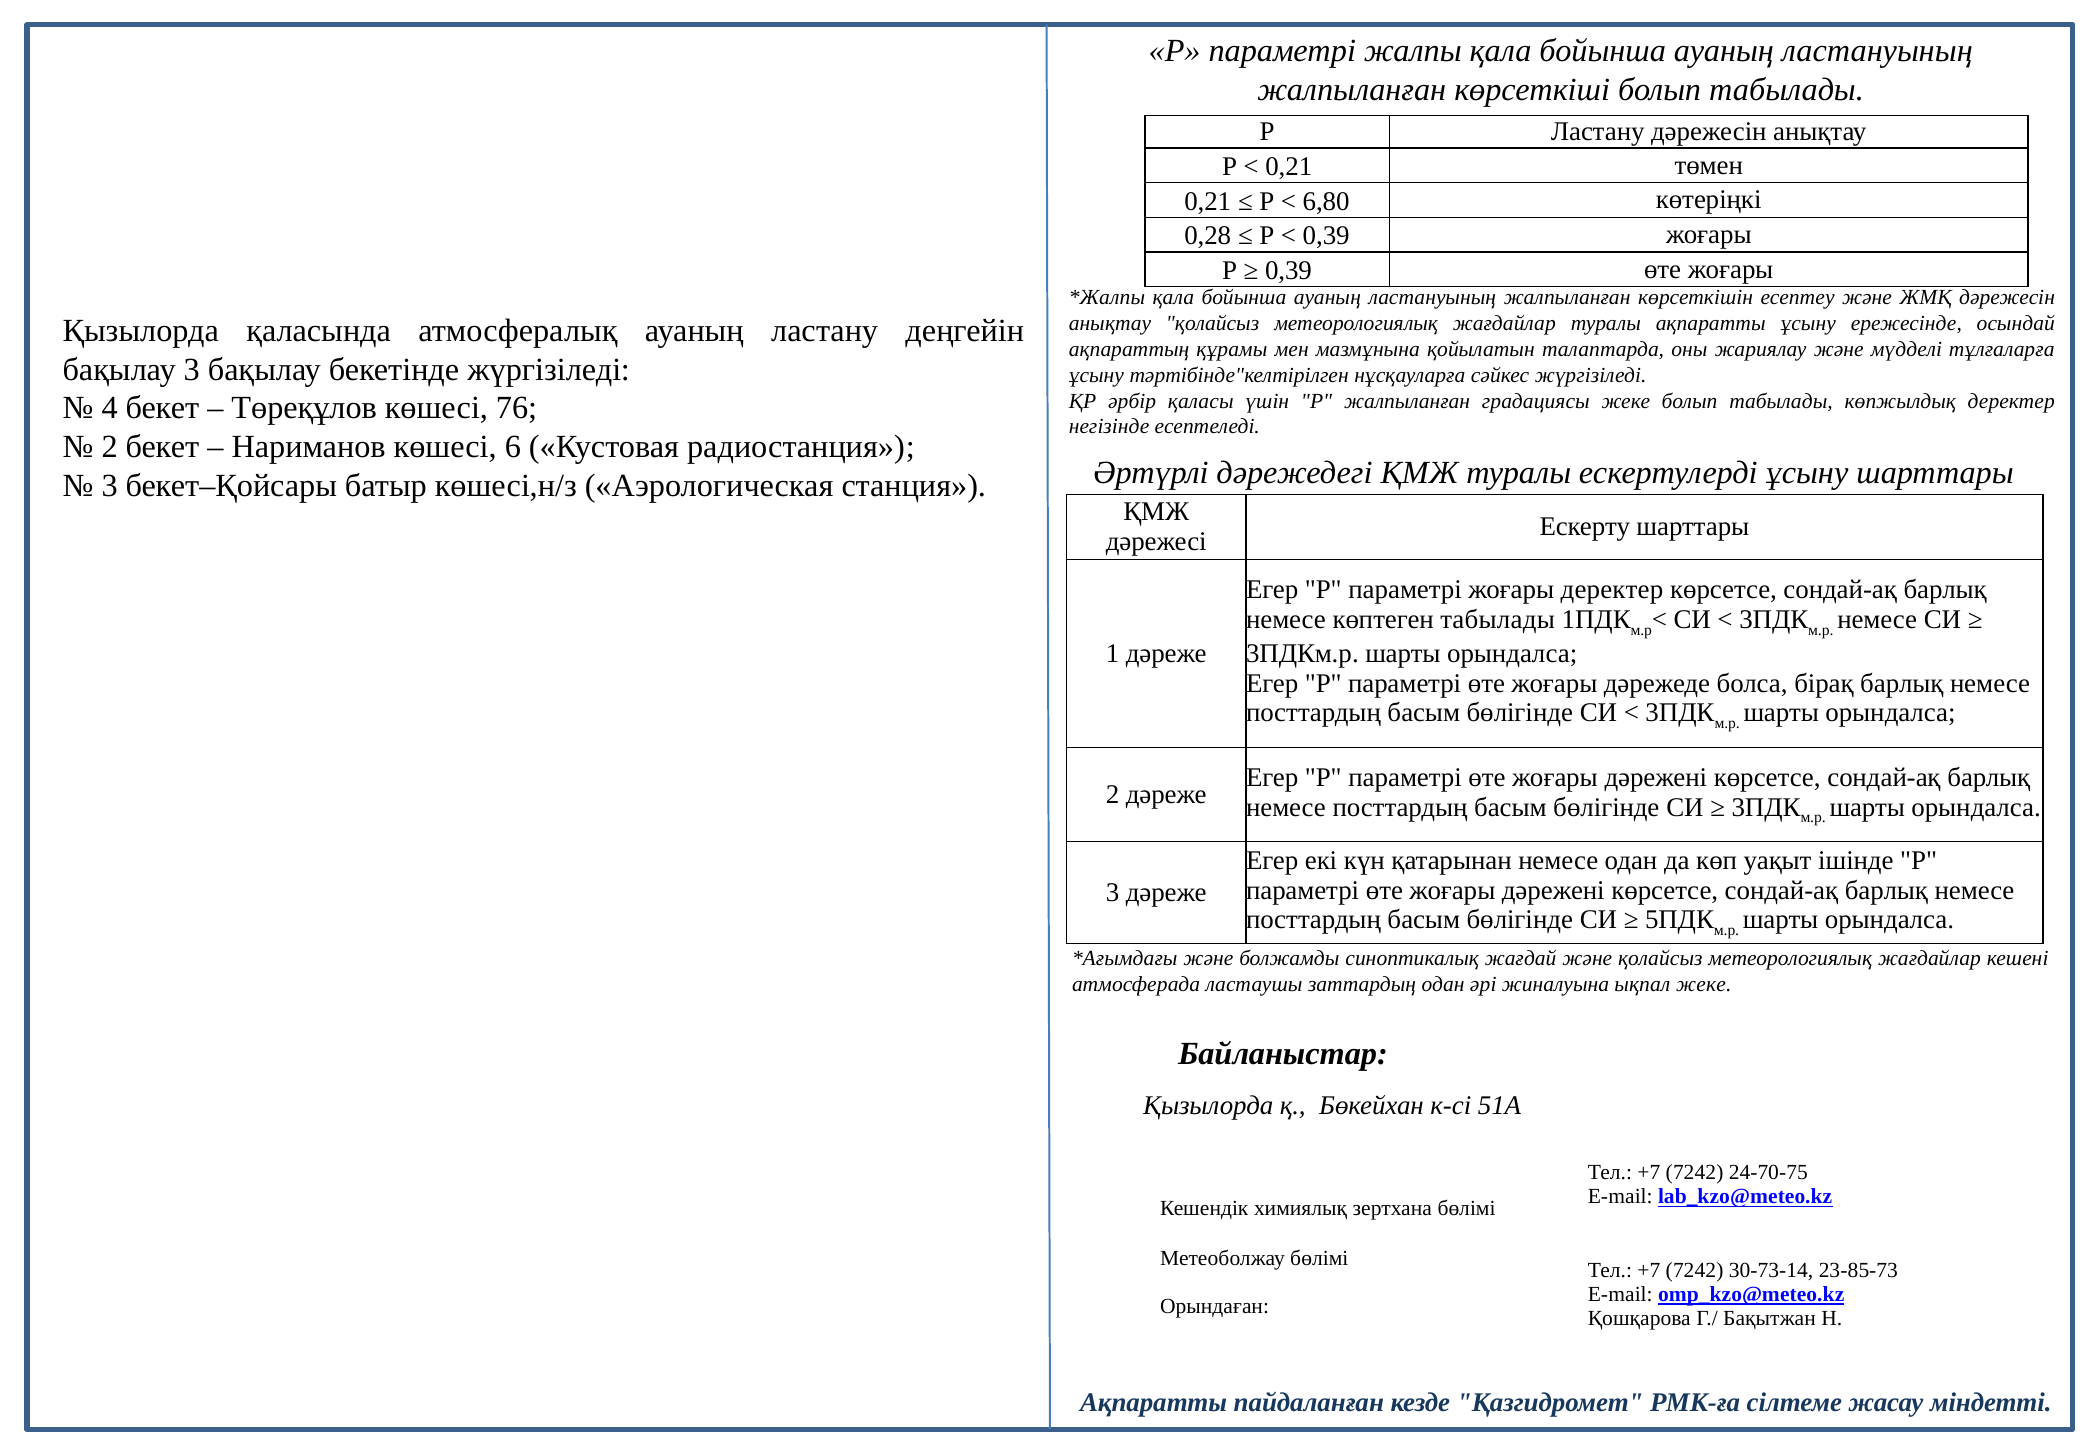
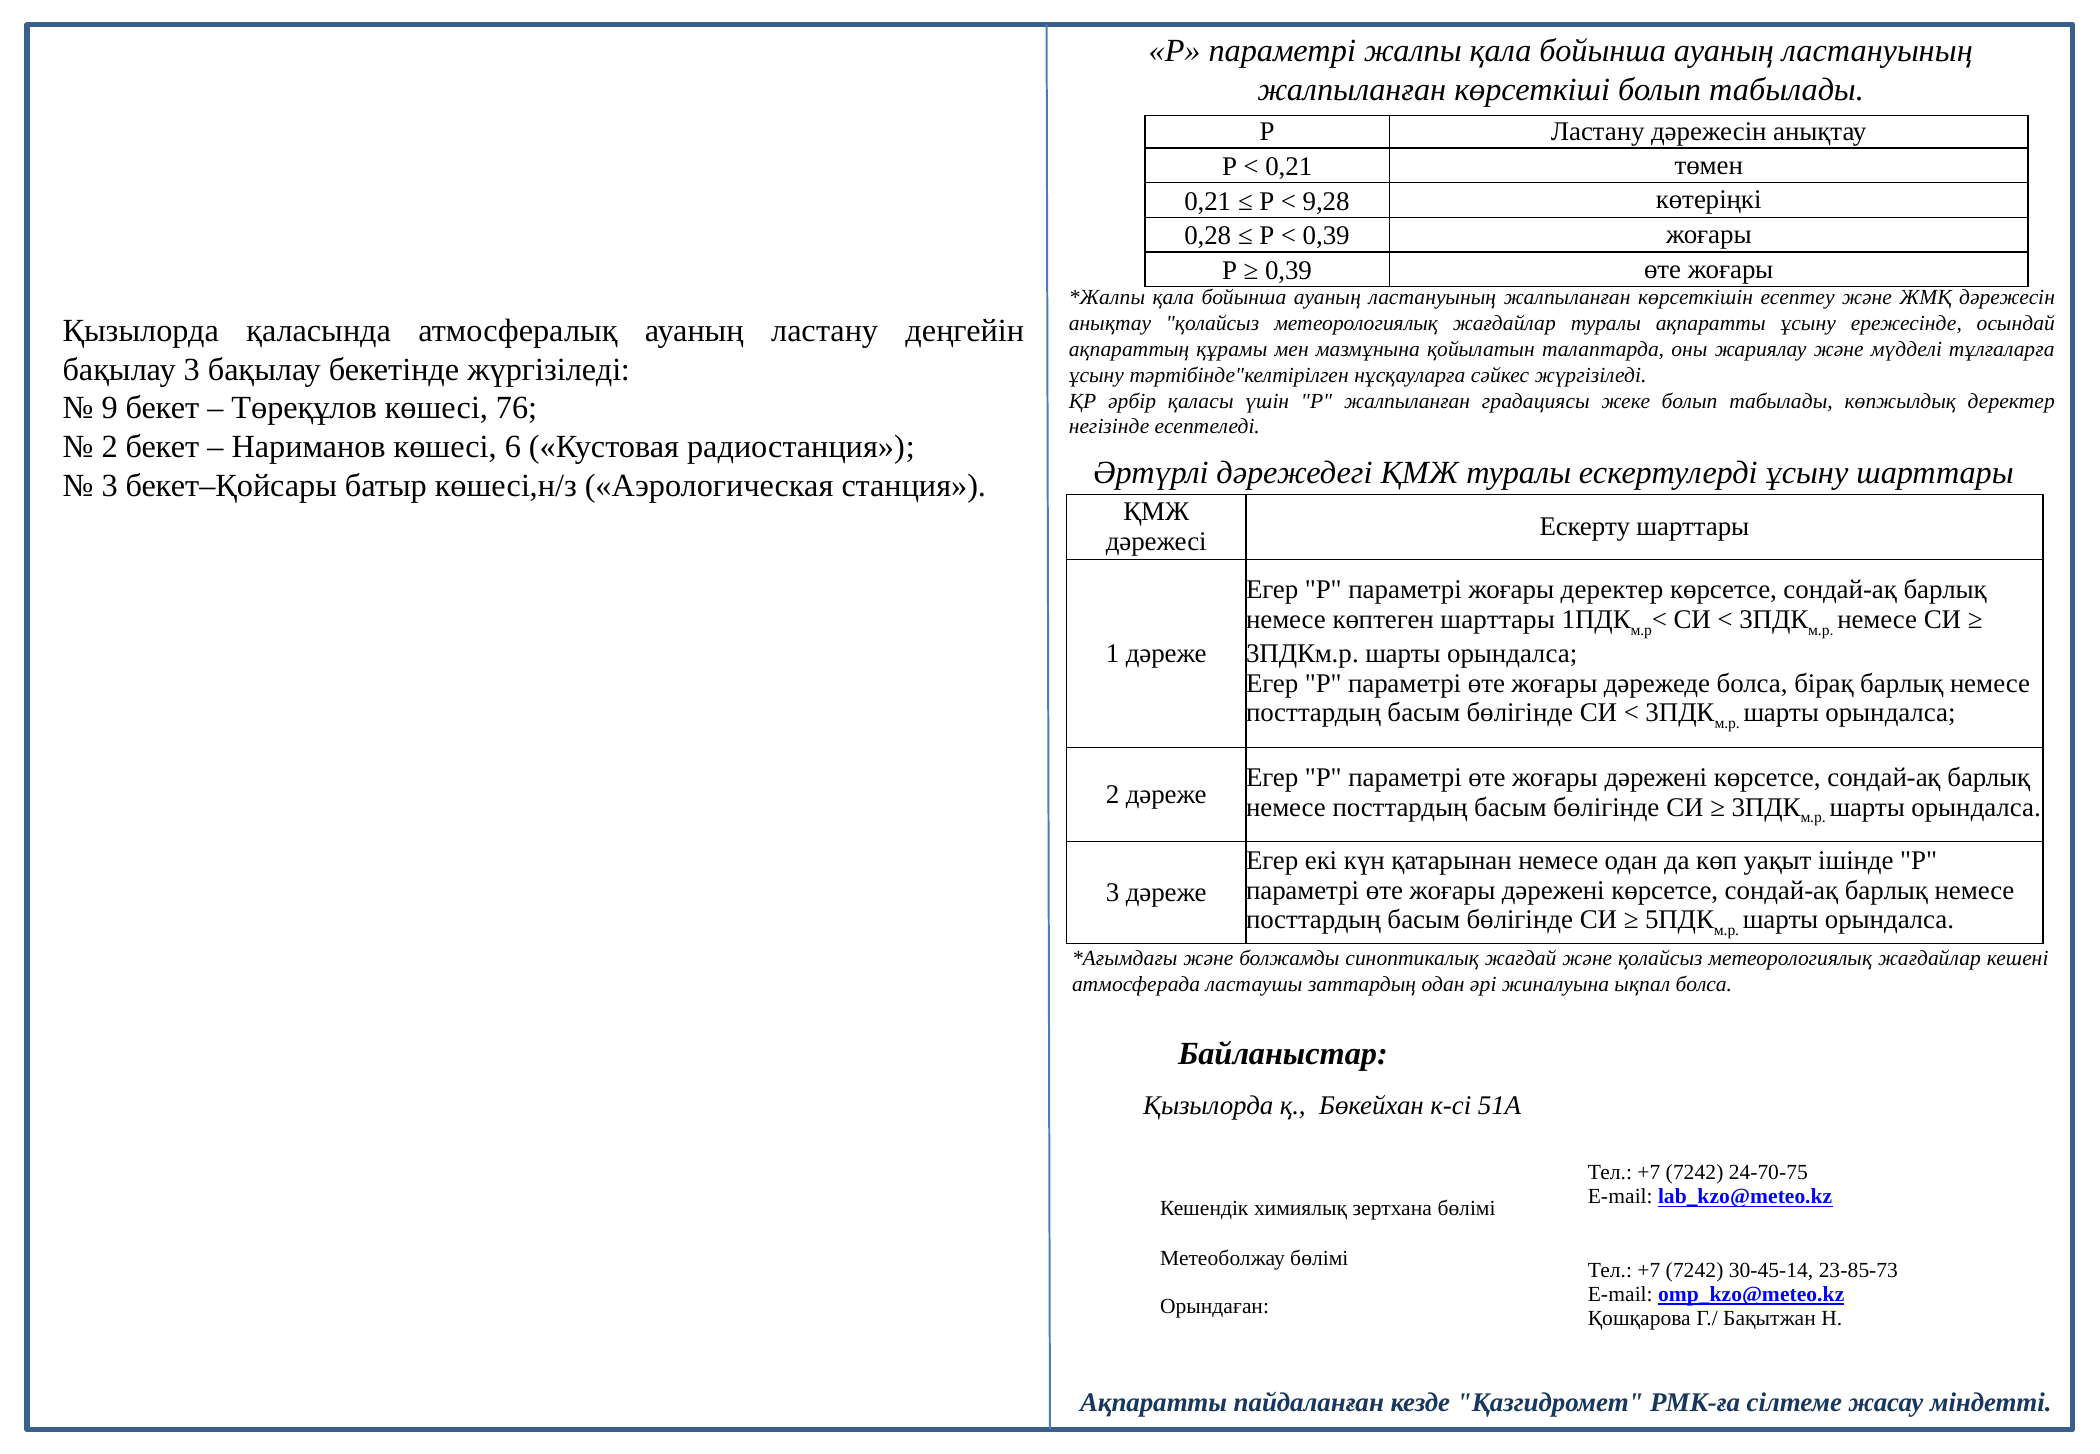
6,80: 6,80 -> 9,28 (1326, 201)
4: 4 -> 9 (110, 408)
көптеген табылады: табылады -> шарттары (1498, 619)
ықпал жеке: жеке -> болса (1704, 985)
30-73-14: 30-73-14 -> 30-45-14 (1771, 1270)
